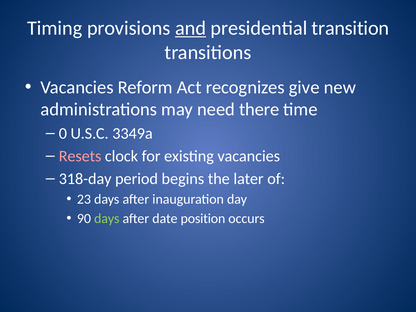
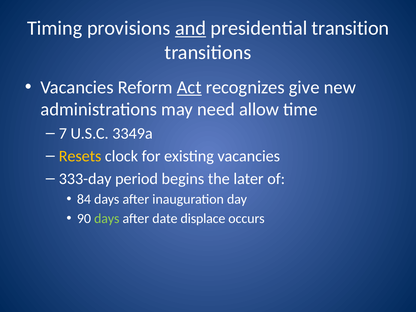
Act underline: none -> present (189, 87)
there: there -> allow (259, 109)
0: 0 -> 7 (63, 133)
Resets colour: pink -> yellow (80, 156)
318-day: 318-day -> 333-day (85, 179)
23: 23 -> 84 (84, 199)
position: position -> displace (203, 219)
